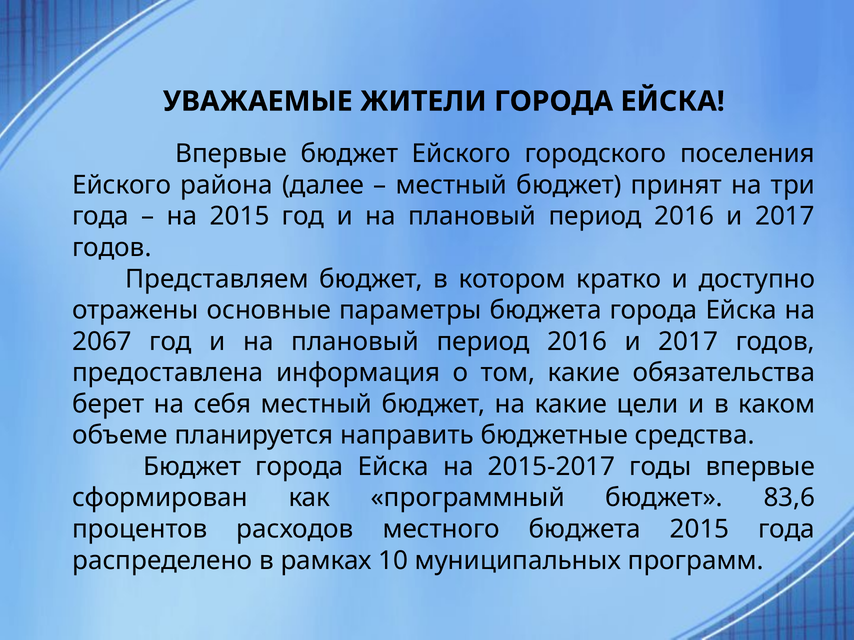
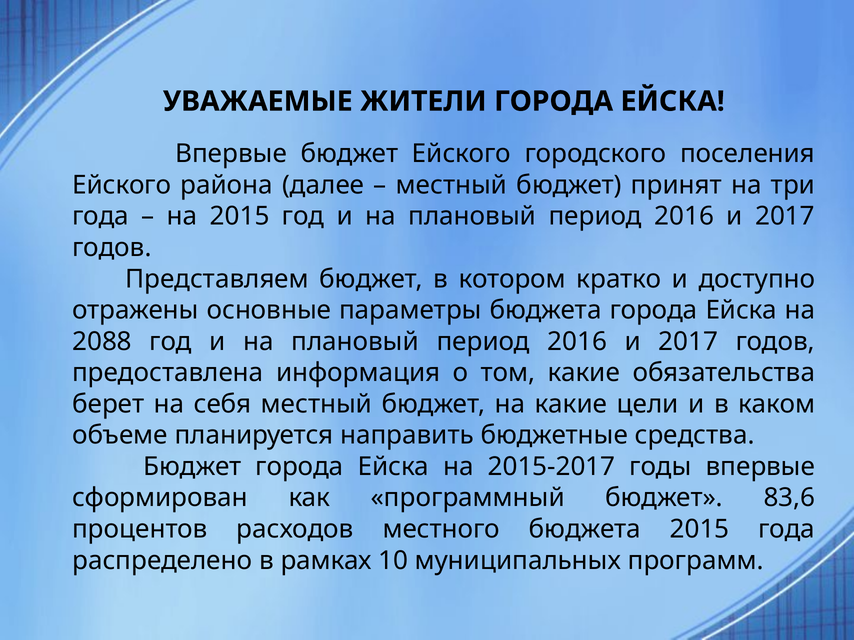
2067: 2067 -> 2088 (102, 342)
